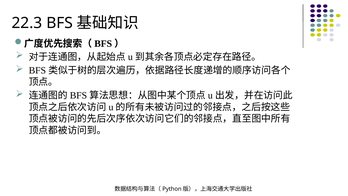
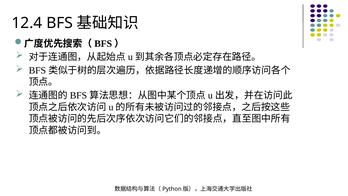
22.3: 22.3 -> 12.4 (27, 23)
